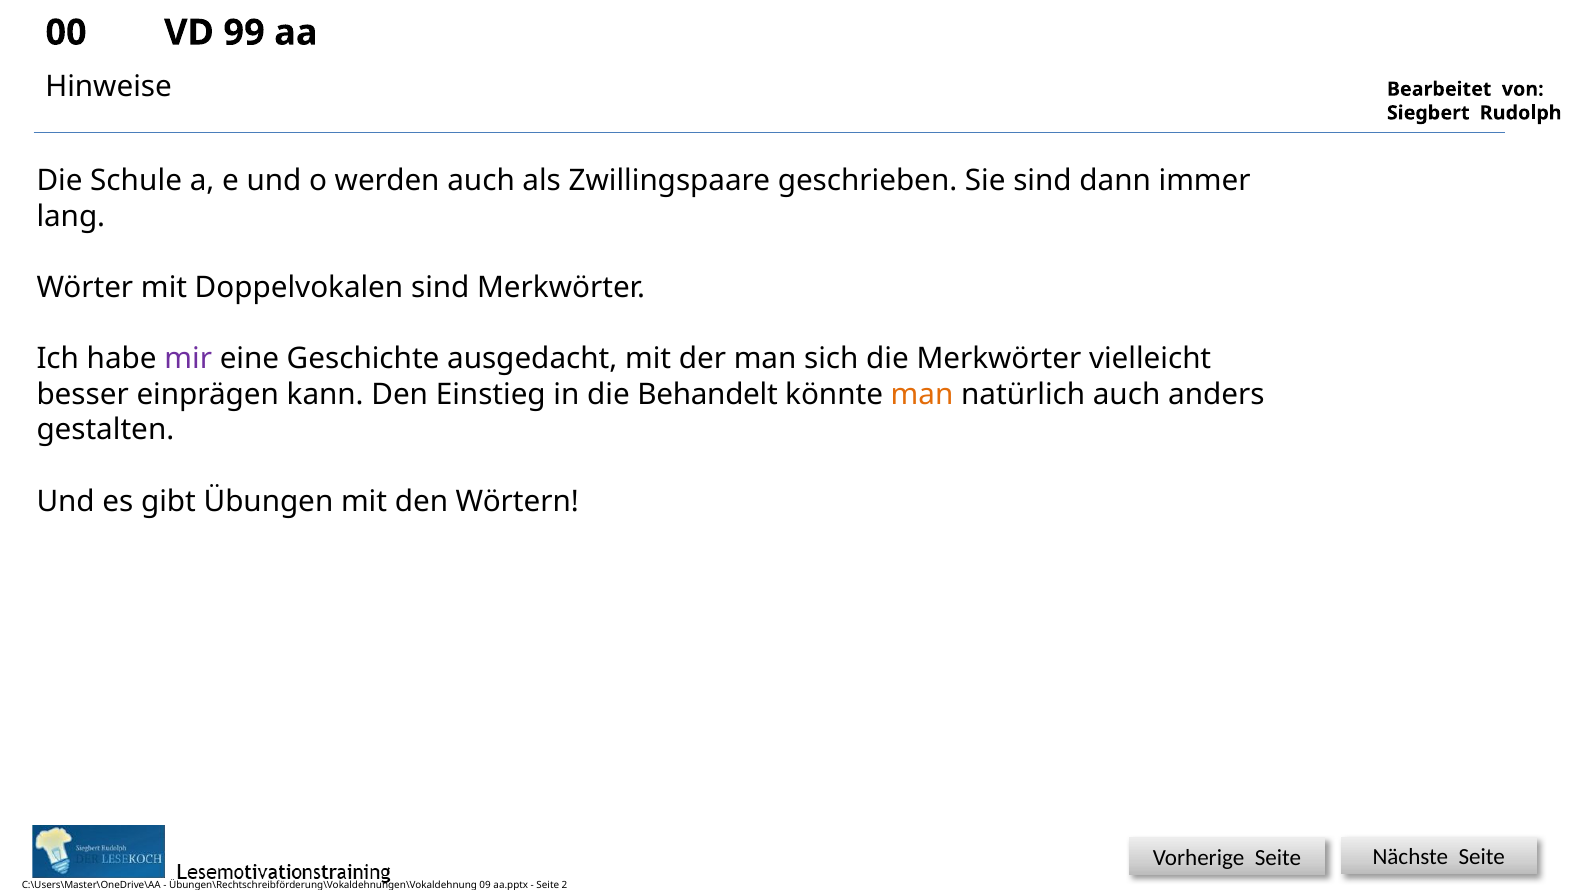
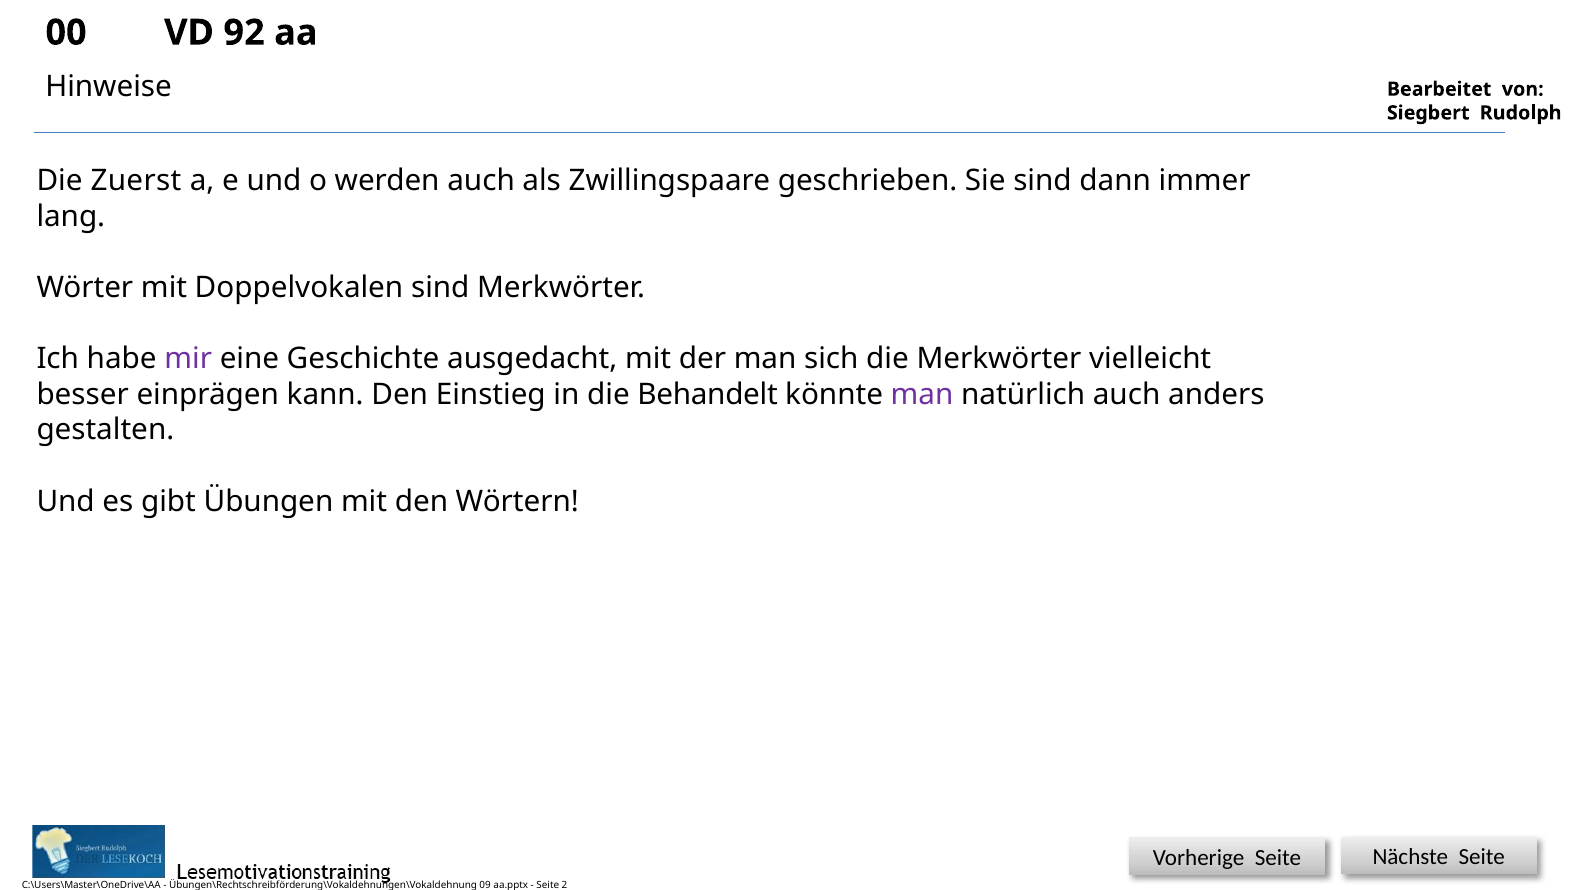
99: 99 -> 92 (244, 33)
Schule: Schule -> Zuerst (136, 181)
man colour: orange -> purple (922, 395)
